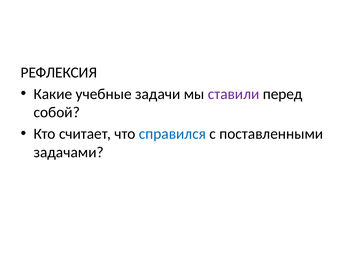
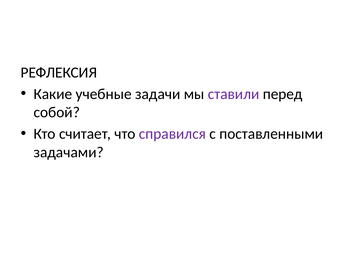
справился colour: blue -> purple (172, 134)
